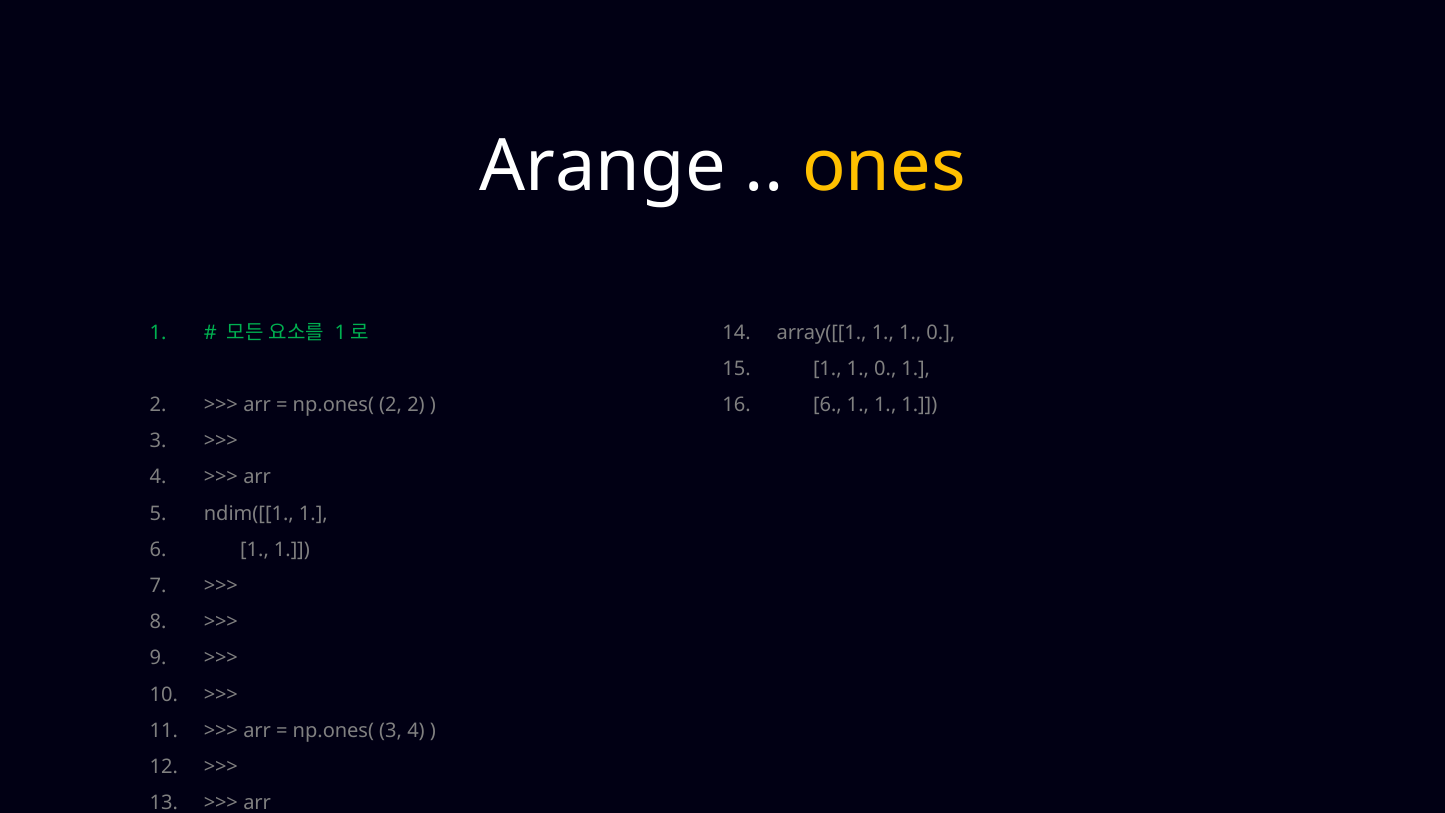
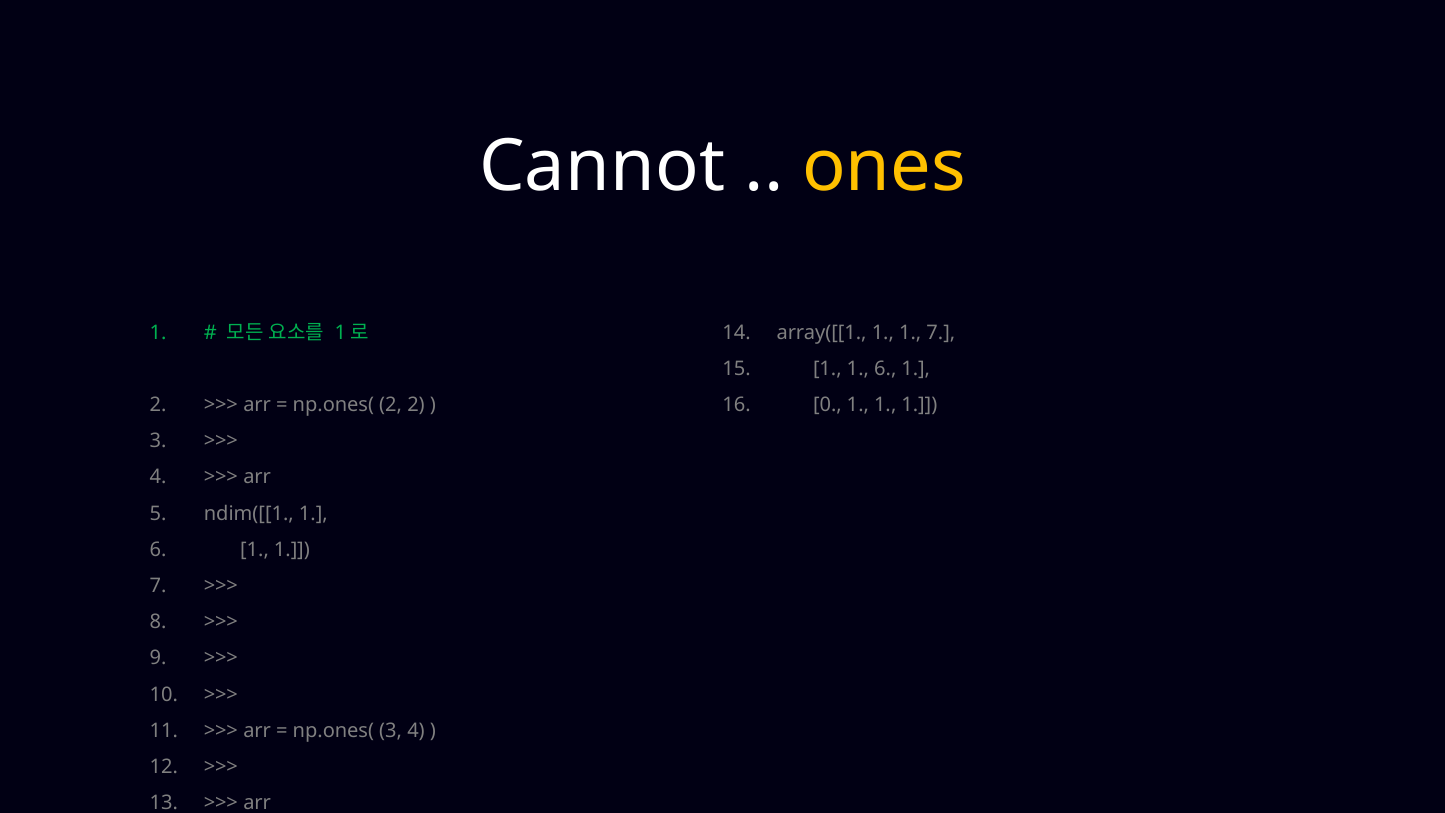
Arange: Arange -> Cannot (602, 166)
array([[1 1 1 0: 0 -> 7 (941, 333)
0: 0 -> 6 (885, 369)
6: 6 -> 0 (827, 405)
